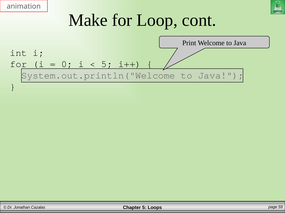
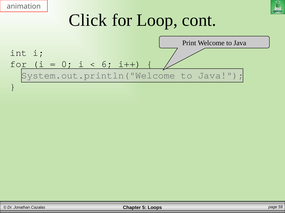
Make: Make -> Click (88, 20)
5: 5 -> 6 (107, 64)
